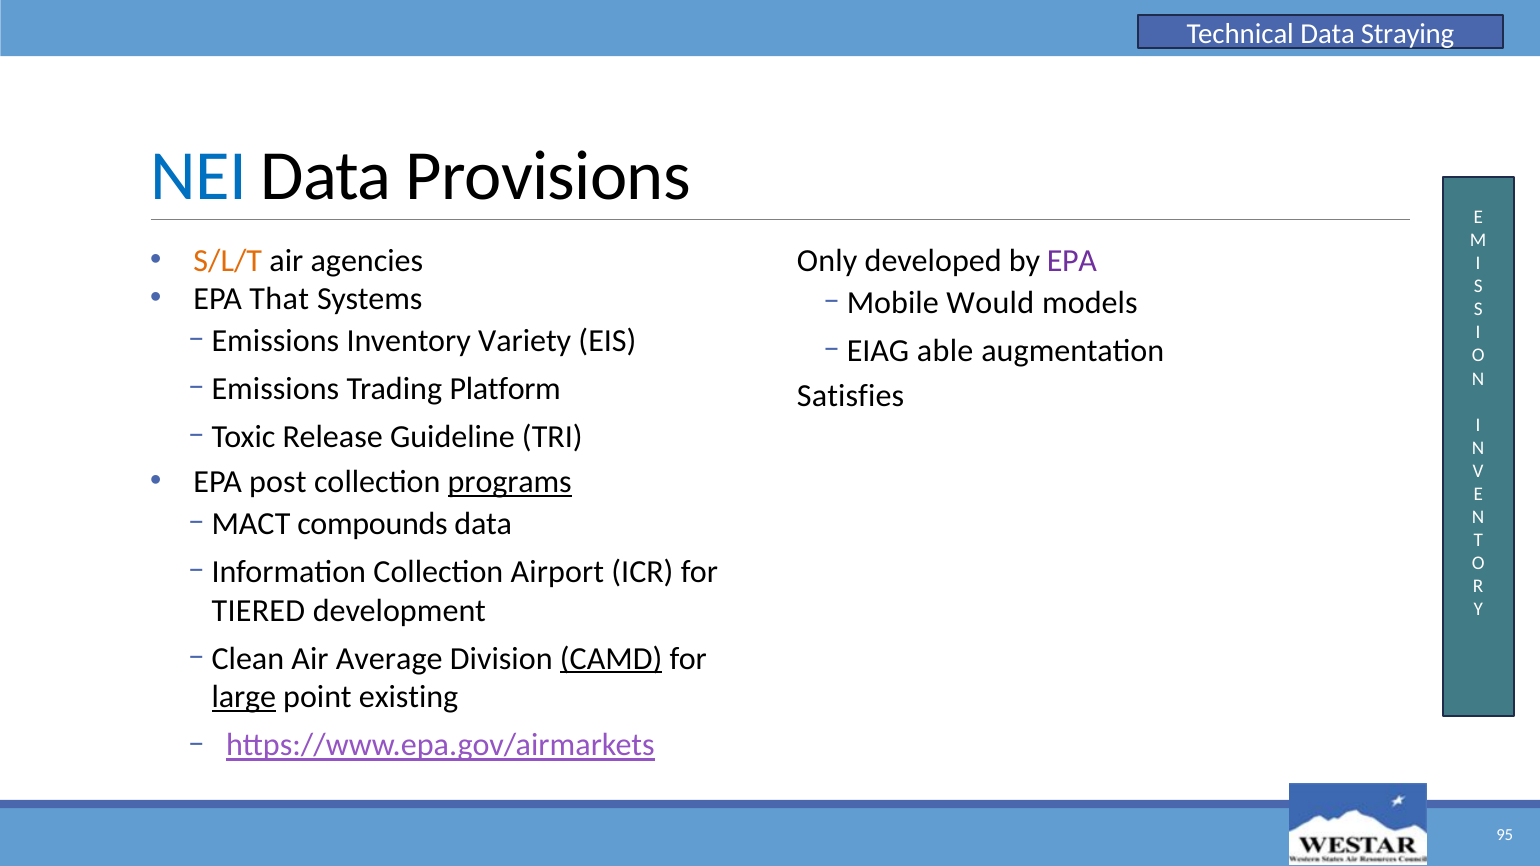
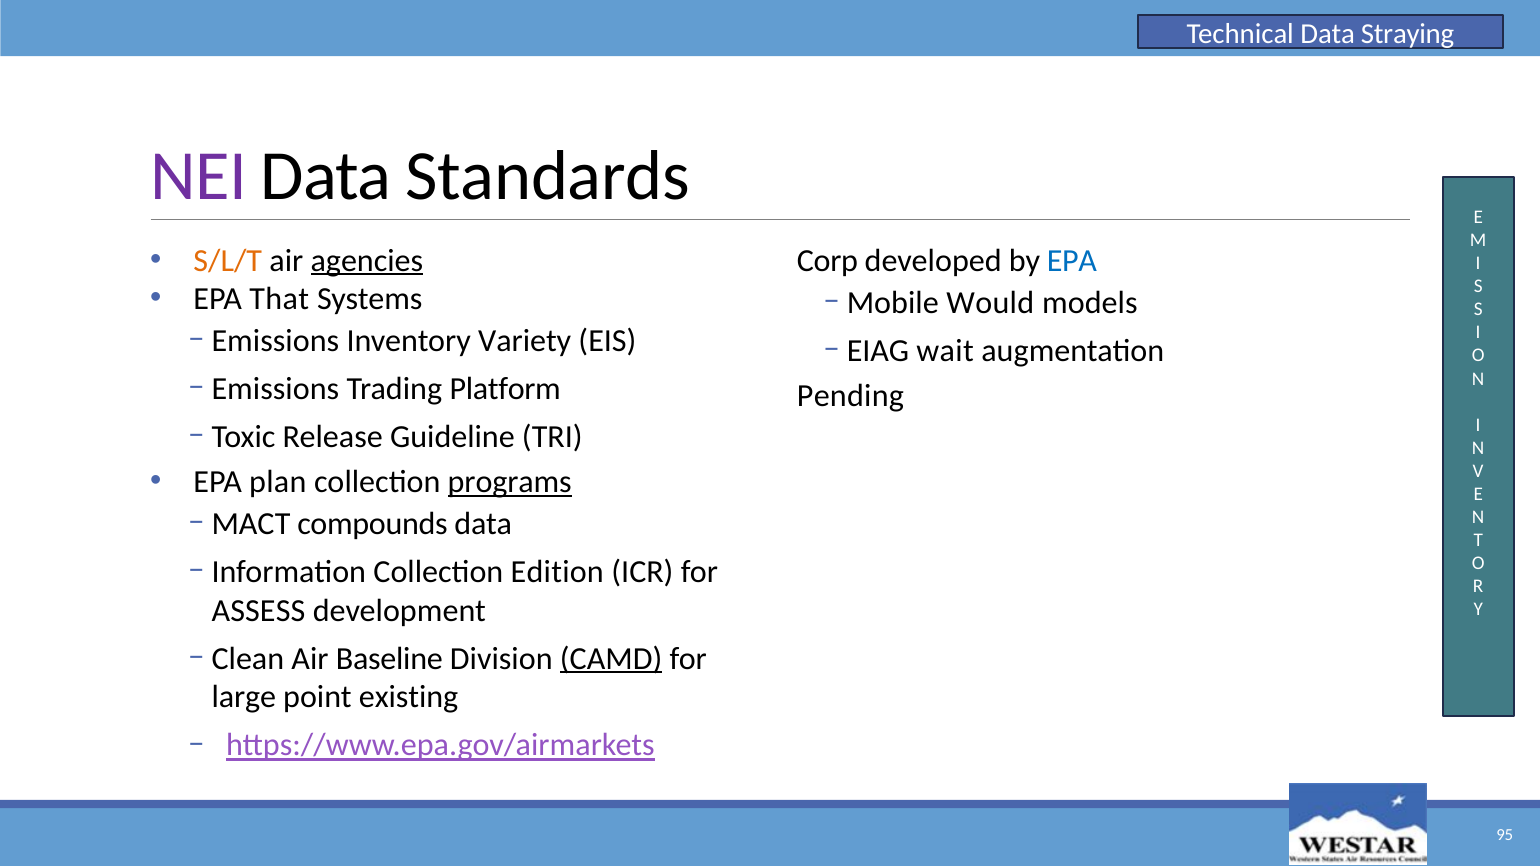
NEI colour: blue -> purple (198, 176)
Provisions: Provisions -> Standards (548, 176)
agencies underline: none -> present (367, 261)
Only: Only -> Corp (827, 261)
EPA colour: purple -> blue (1072, 261)
able: able -> wait (945, 351)
Satisfies: Satisfies -> Pending (851, 396)
post: post -> plan (278, 482)
Airport: Airport -> Edition (557, 572)
TIERED: TIERED -> ASSESS (258, 611)
Average: Average -> Baseline (389, 659)
large underline: present -> none (244, 697)
